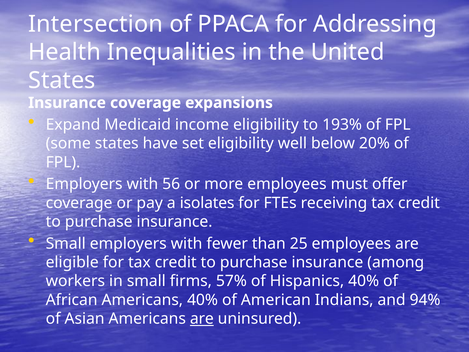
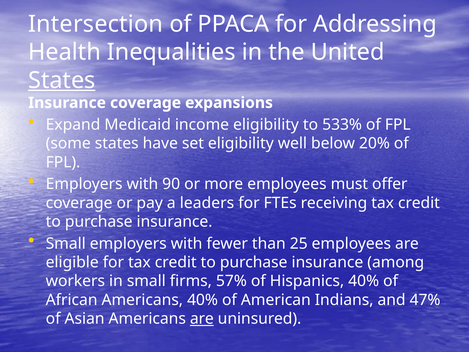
States underline: none -> present (62, 80)
193%: 193% -> 533% (342, 125)
56: 56 -> 90 (171, 184)
isolates: isolates -> leaders (207, 203)
94%: 94% -> 47% (425, 300)
